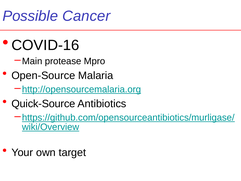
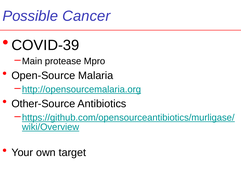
COVID-16: COVID-16 -> COVID-39 (45, 45)
Quick-Source: Quick-Source -> Other-Source (43, 104)
